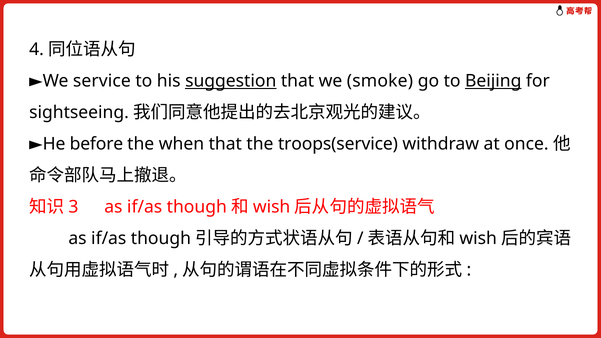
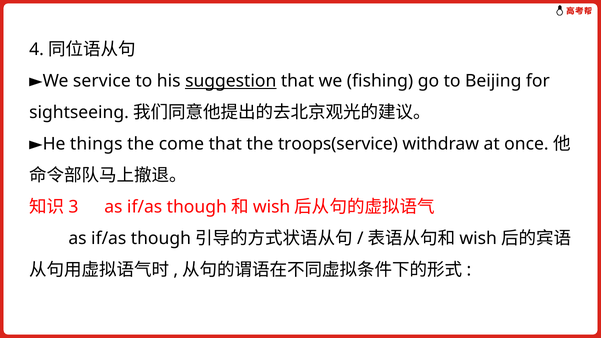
smoke: smoke -> fishing (380, 81)
Beijing underline: present -> none (493, 81)
before: before -> things (96, 144)
when: when -> come (181, 144)
